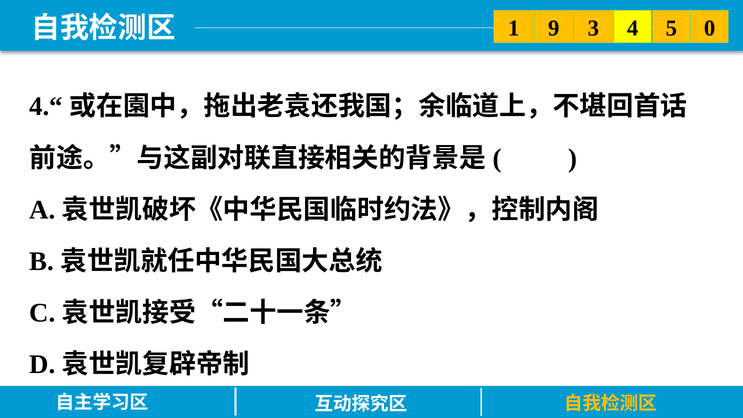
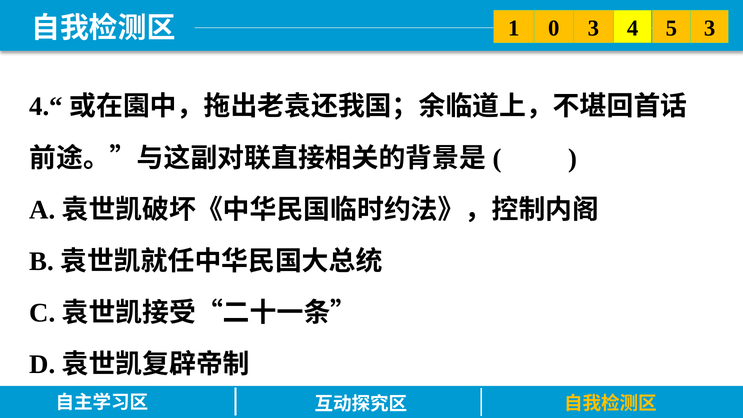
9: 9 -> 0 (554, 28)
5 0: 0 -> 3 (710, 28)
